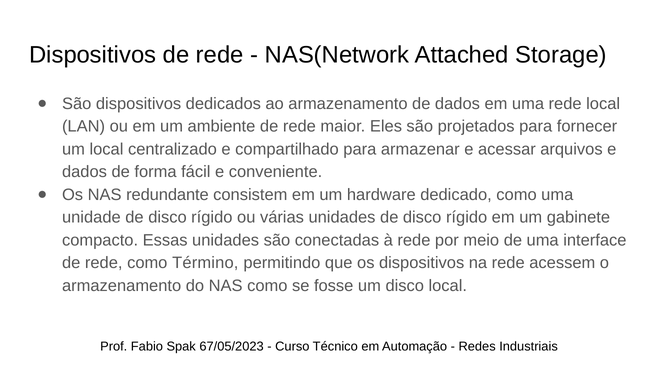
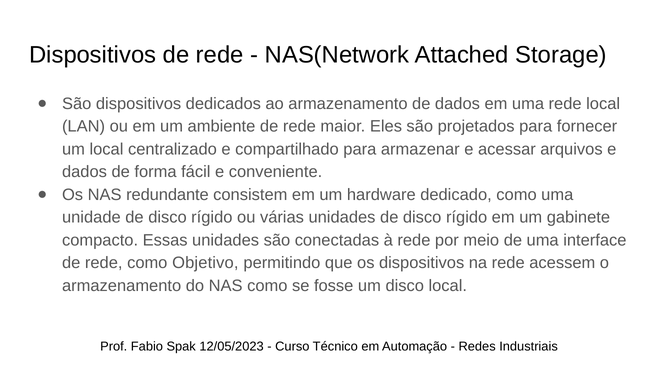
Término: Término -> Objetivo (205, 263)
67/05/2023: 67/05/2023 -> 12/05/2023 (232, 347)
